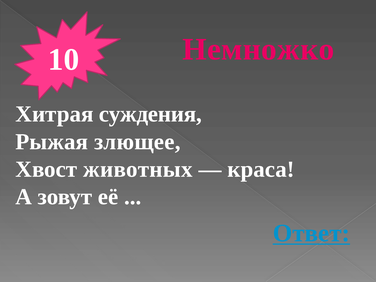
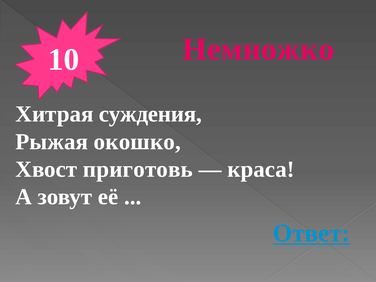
злющее: злющее -> окошко (137, 142)
животных: животных -> приготовь (138, 169)
